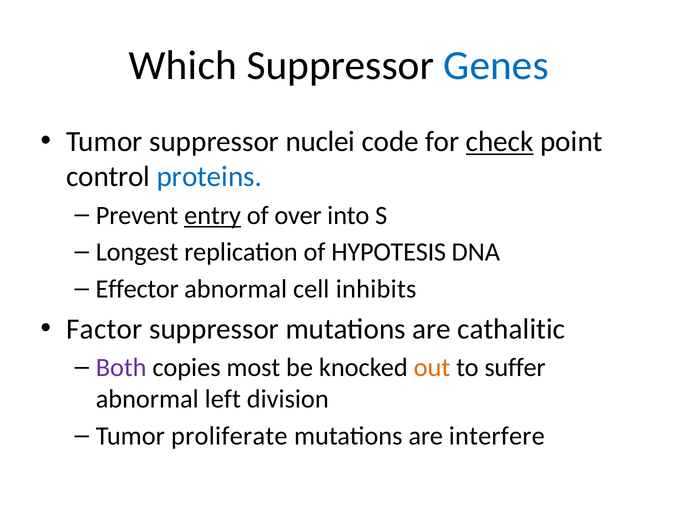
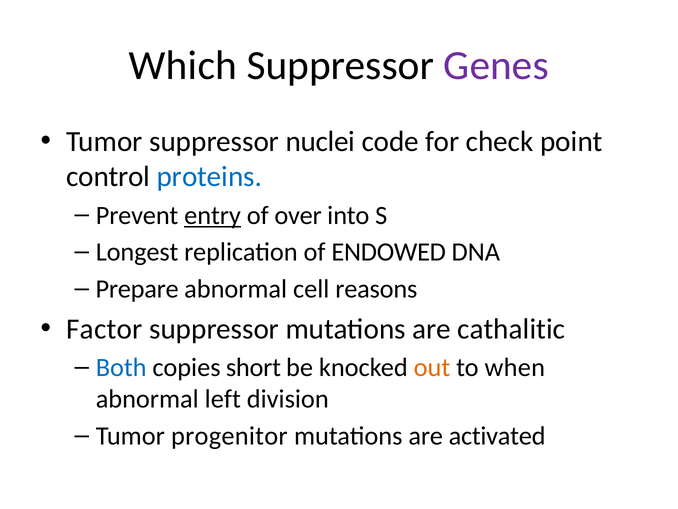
Genes colour: blue -> purple (496, 66)
check underline: present -> none (500, 142)
HYPOTESIS: HYPOTESIS -> ENDOWED (389, 252)
Effector: Effector -> Prepare (137, 289)
inhibits: inhibits -> reasons (376, 289)
Both colour: purple -> blue (121, 367)
most: most -> short (253, 367)
suffer: suffer -> when (515, 367)
proliferate: proliferate -> progenitor (229, 436)
interfere: interfere -> activated (497, 436)
